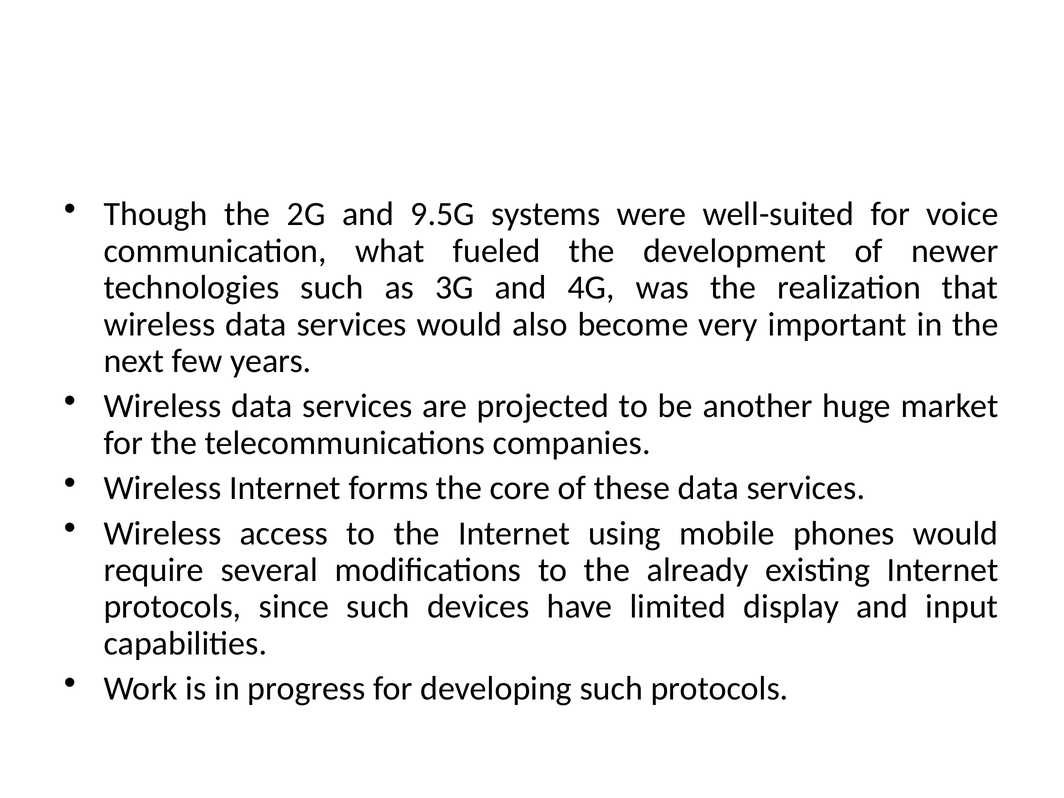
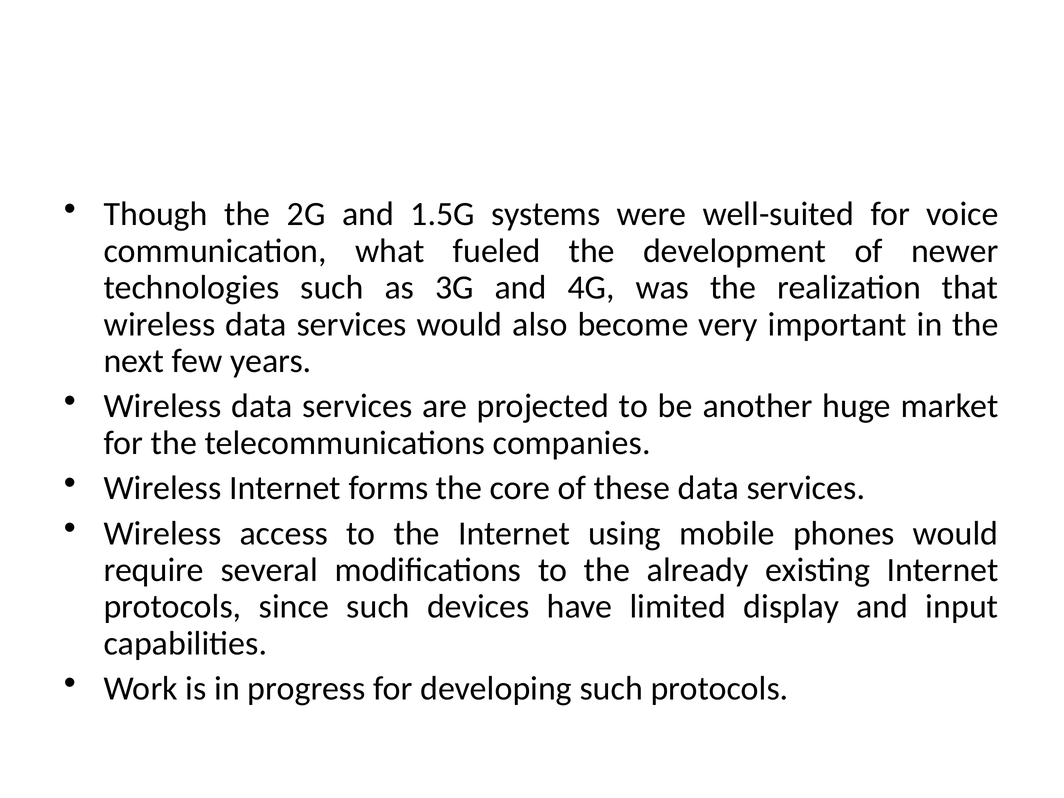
9.5G: 9.5G -> 1.5G (443, 214)
